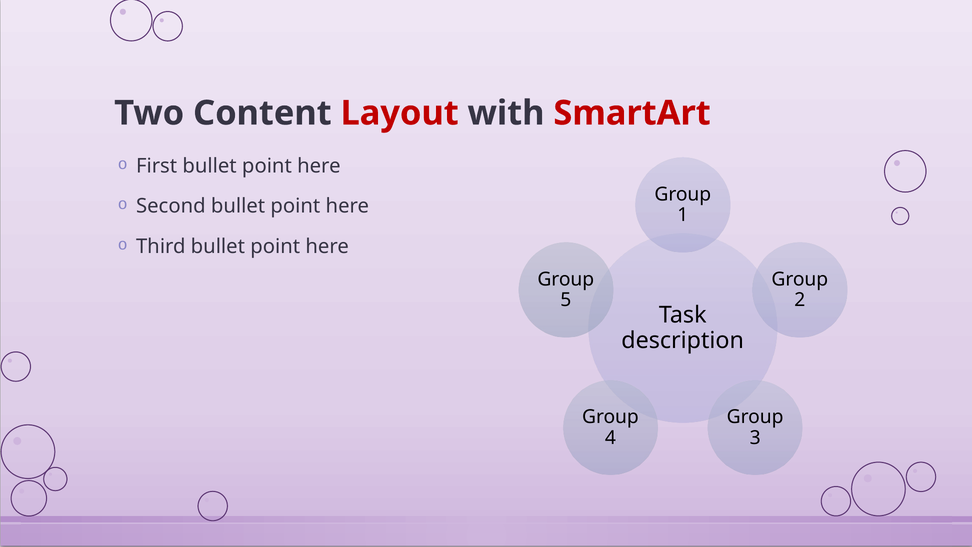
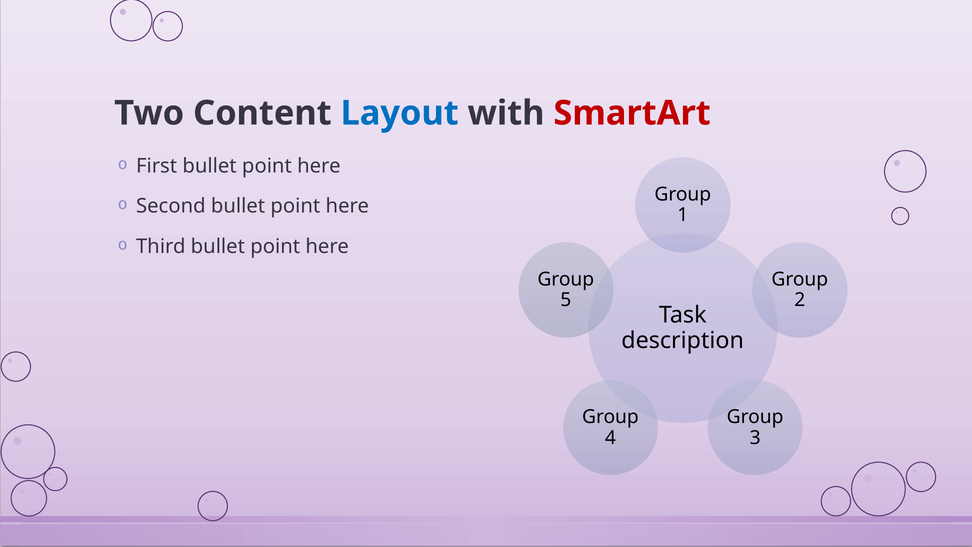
Layout colour: red -> blue (400, 113)
